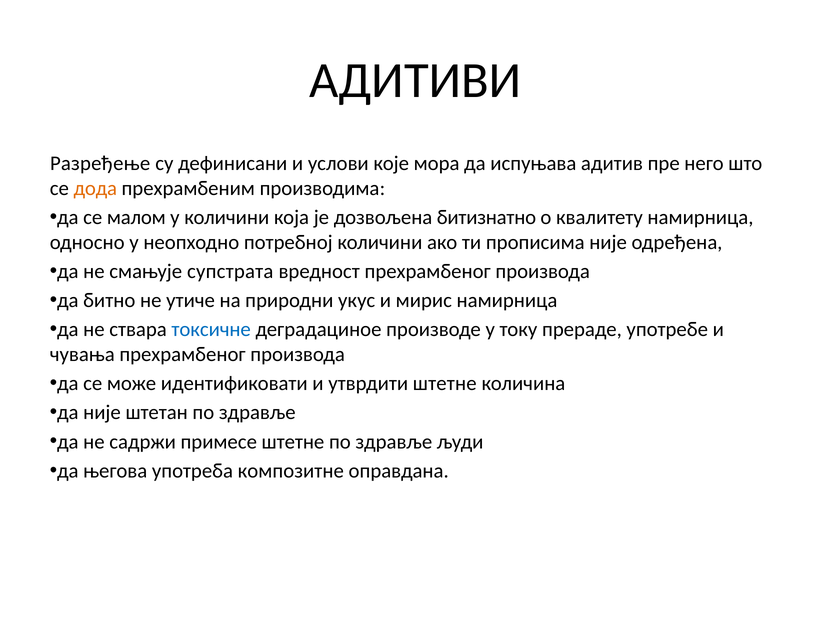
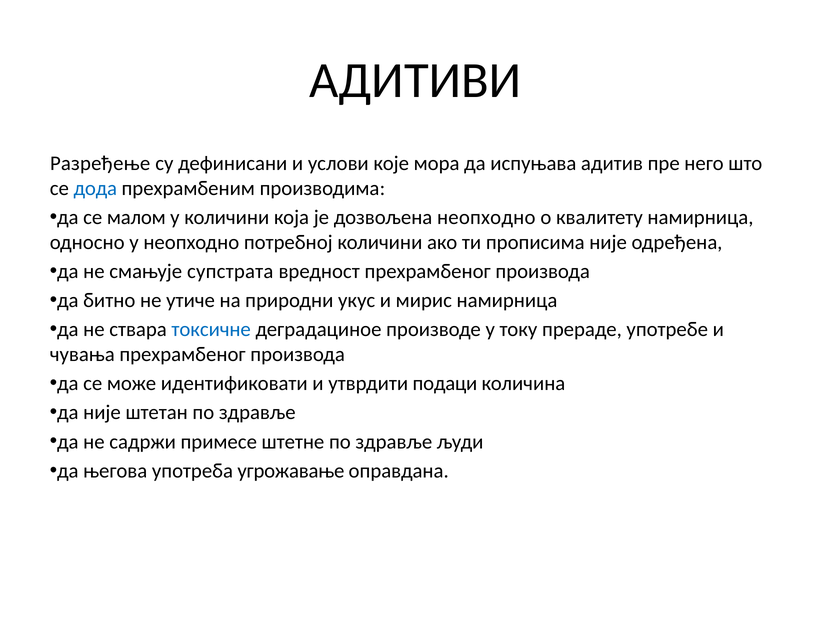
дода colour: orange -> blue (95, 188)
дозвољена битизнатно: битизнатно -> неопходно (486, 218)
утврдити штетне: штетне -> подаци (445, 384)
композитне: композитне -> угрожавање (291, 471)
